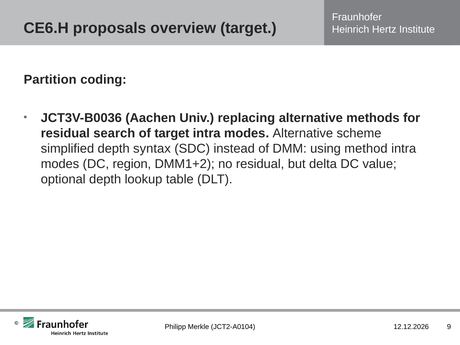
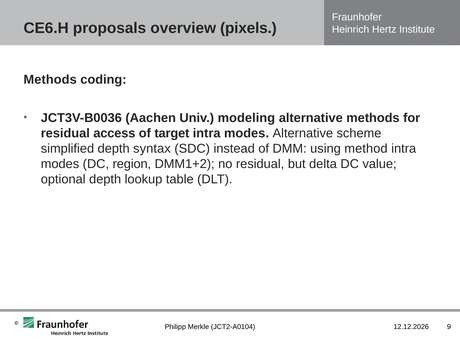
overview target: target -> pixels (248, 28)
Partition: Partition -> Methods (50, 80)
replacing: replacing -> modeling (246, 118)
search: search -> access (114, 133)
